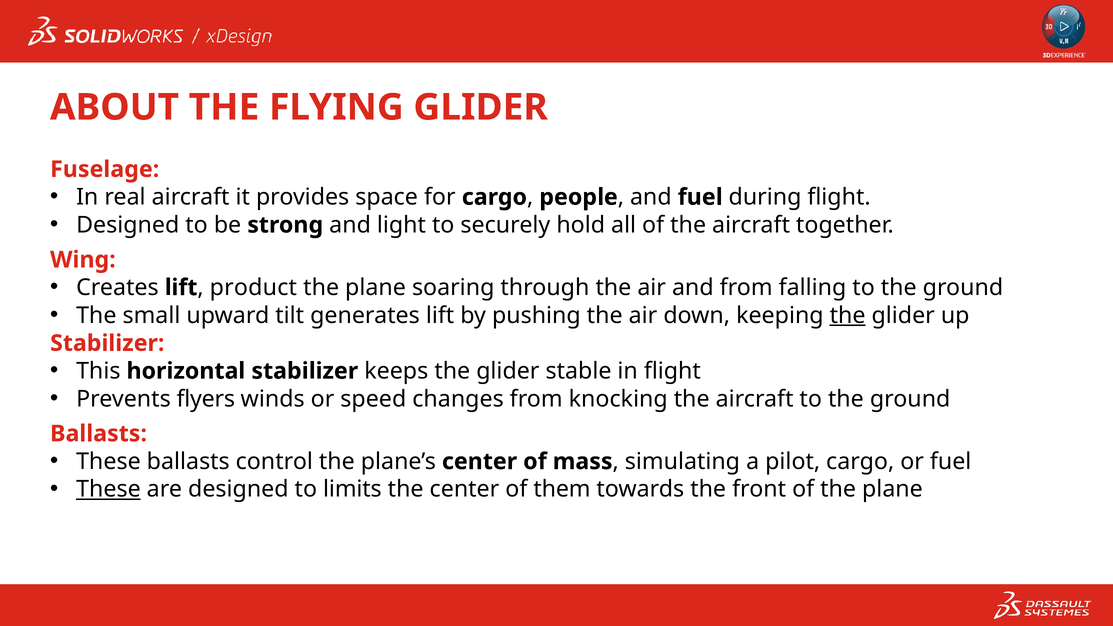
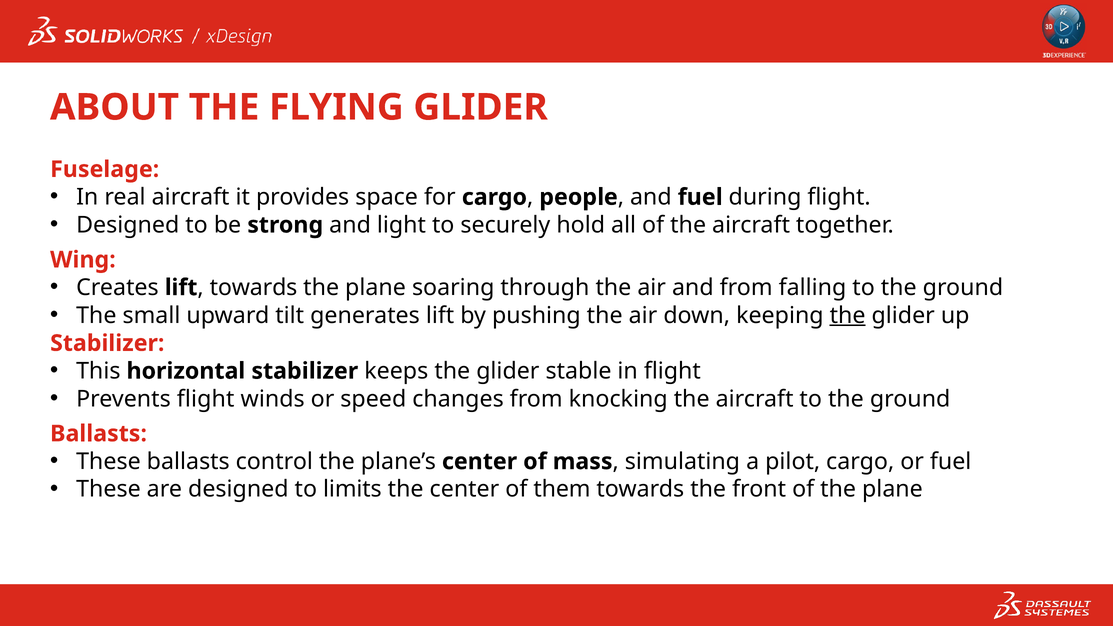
product: product -> towards (254, 288)
Prevents flyers: flyers -> flight (206, 399)
These underline: present -> none (108, 489)
